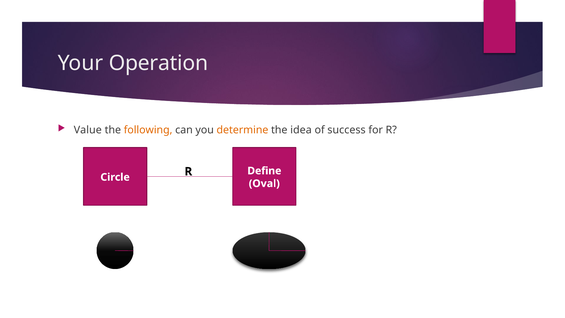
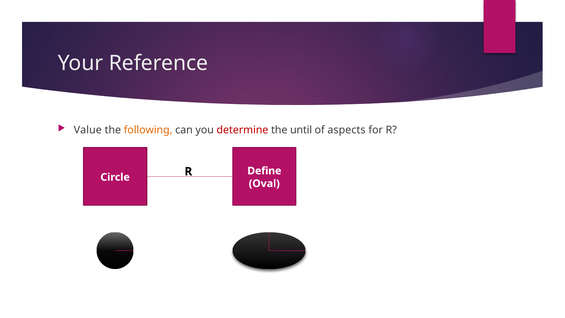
Operation: Operation -> Reference (158, 63)
determine colour: orange -> red (242, 130)
idea: idea -> until (301, 130)
success: success -> aspects (347, 130)
